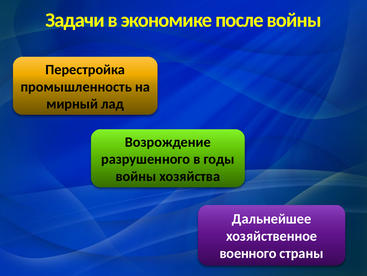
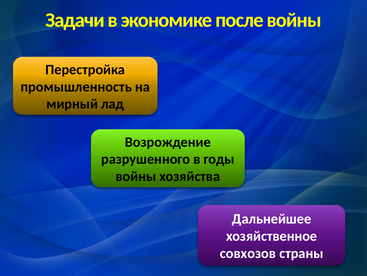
военного: военного -> совхозов (248, 253)
